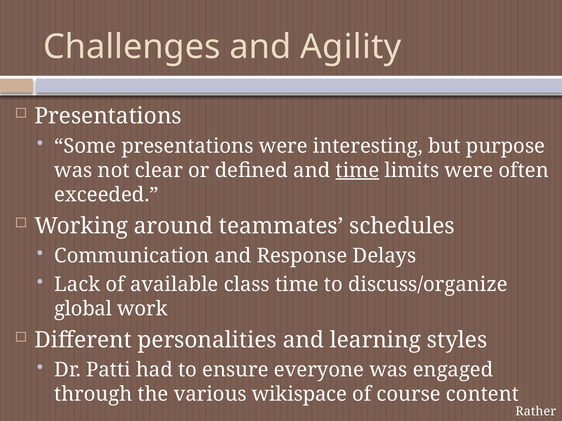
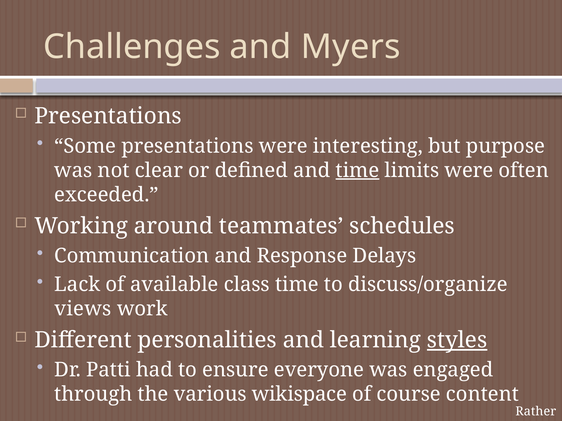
Agility: Agility -> Myers (351, 47)
global: global -> views (83, 309)
styles underline: none -> present (457, 341)
